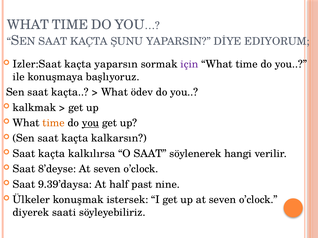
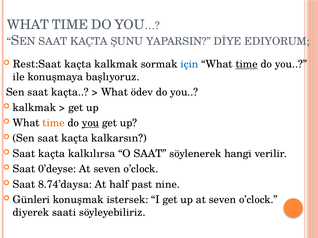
Izler:Saat: Izler:Saat -> Rest:Saat (37, 64)
kaçta yaparsın: yaparsın -> kalkmak (116, 64)
için colour: purple -> blue (189, 64)
time underline: none -> present (247, 64)
8’deyse: 8’deyse -> 0’deyse (57, 169)
9.39’daysa: 9.39’daysa -> 8.74’daysa (65, 185)
Ülkeler: Ülkeler -> Günleri (31, 200)
